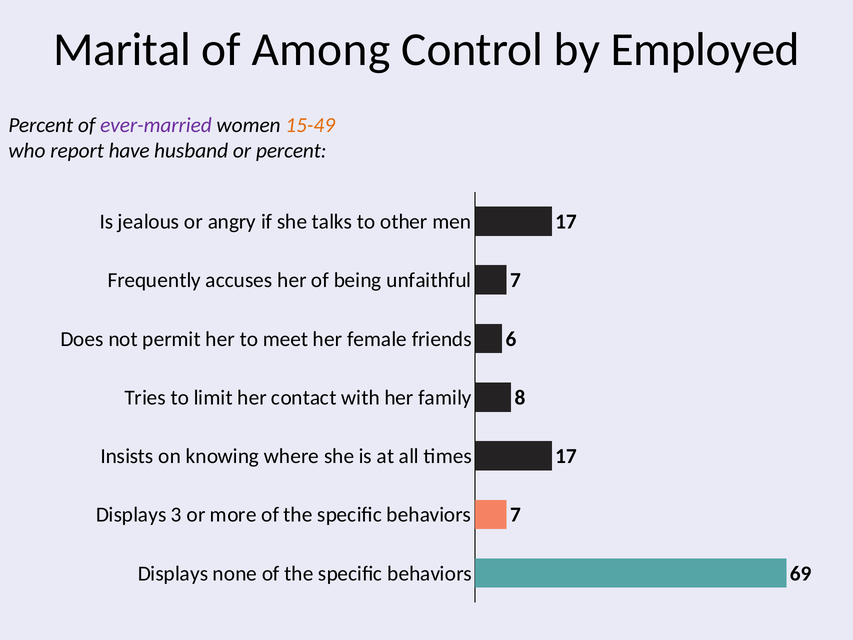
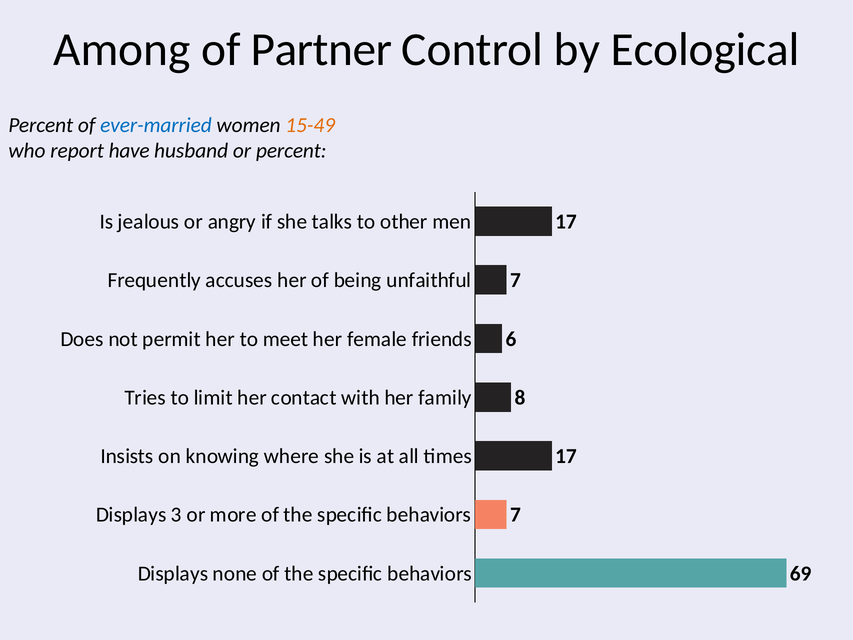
Marital: Marital -> Among (122, 50)
Among: Among -> Partner (321, 50)
Employed: Employed -> Ecological (705, 50)
ever-married colour: purple -> blue (156, 125)
